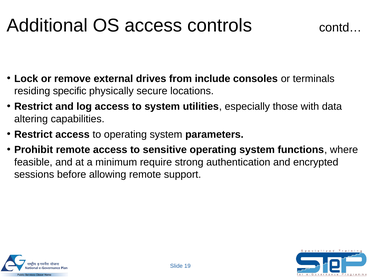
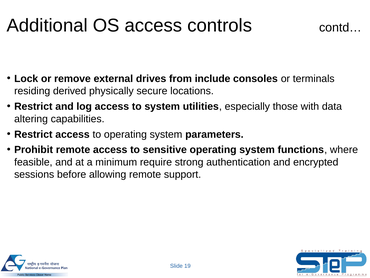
specific: specific -> derived (70, 91)
